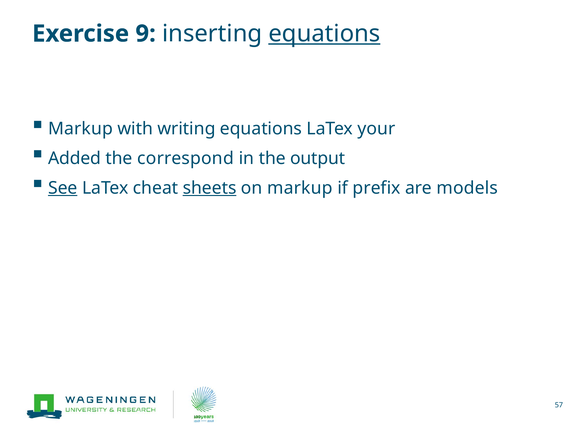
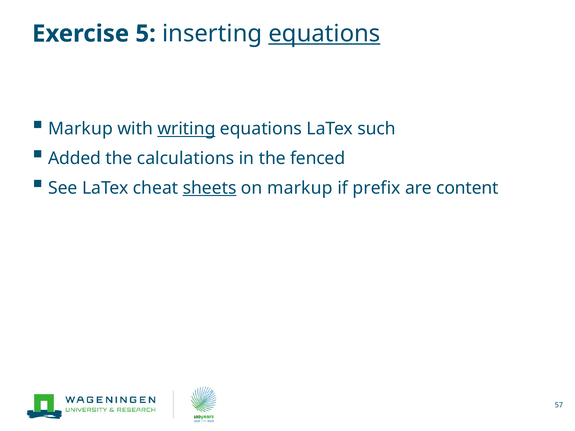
9: 9 -> 5 (146, 34)
writing underline: none -> present (186, 129)
your: your -> such (377, 129)
correspond: correspond -> calculations (186, 158)
output: output -> fenced (318, 158)
See underline: present -> none (63, 188)
models: models -> content (467, 188)
